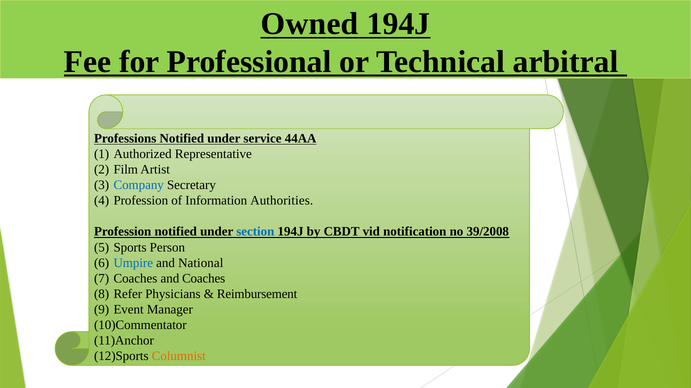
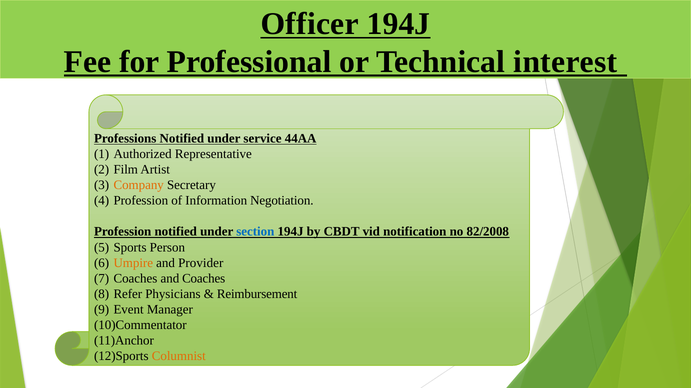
Owned: Owned -> Officer (310, 24)
arbitral: arbitral -> interest (565, 62)
Company colour: blue -> orange (139, 185)
Authorities: Authorities -> Negotiation (282, 201)
39/2008: 39/2008 -> 82/2008 (488, 232)
Umpire colour: blue -> orange (133, 263)
National: National -> Provider (201, 263)
